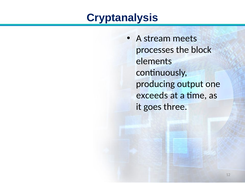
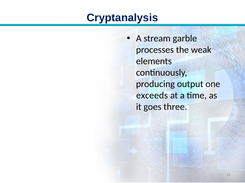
meets: meets -> garble (185, 39)
block: block -> weak (201, 50)
